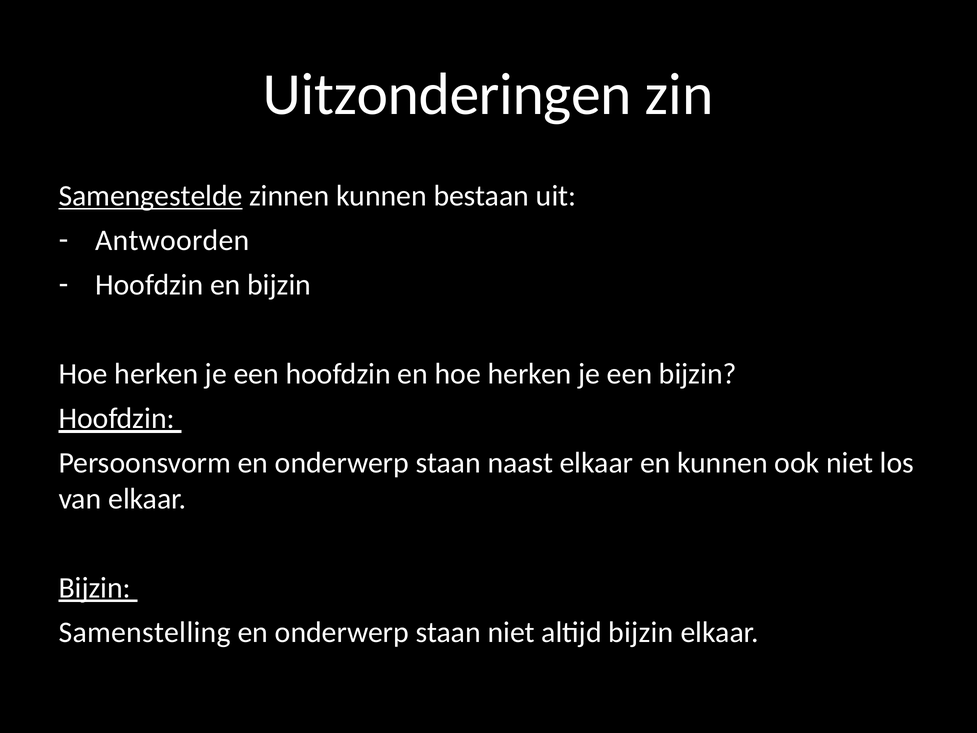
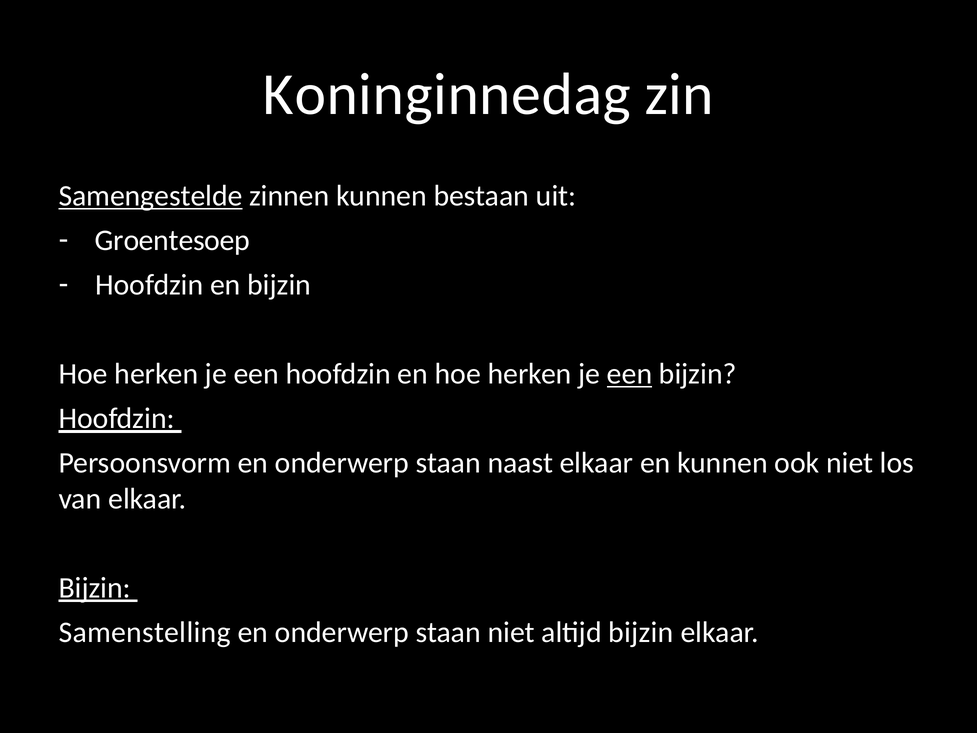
Uitzonderingen: Uitzonderingen -> Koninginnedag (447, 95)
Antwoorden: Antwoorden -> Groentesoep (173, 240)
een underline: none -> present (630, 374)
